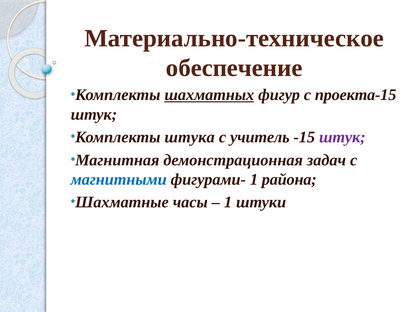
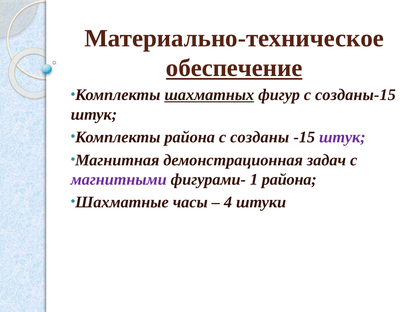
обеспечение underline: none -> present (234, 68)
проекта-15: проекта-15 -> созданы-15 (355, 95)
Комплекты штука: штука -> района (190, 138)
учитель: учитель -> созданы (260, 138)
магнитными colour: blue -> purple (119, 180)
1: 1 -> 4 (228, 203)
